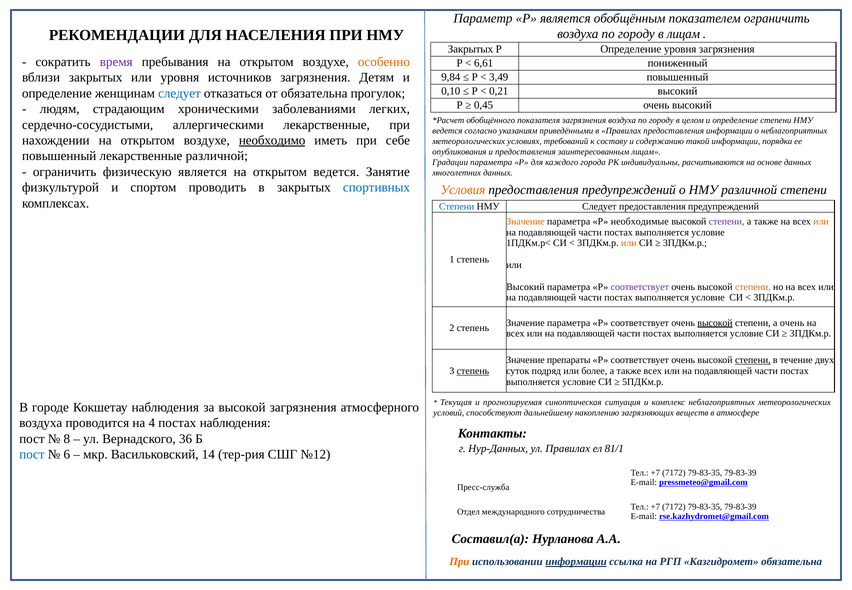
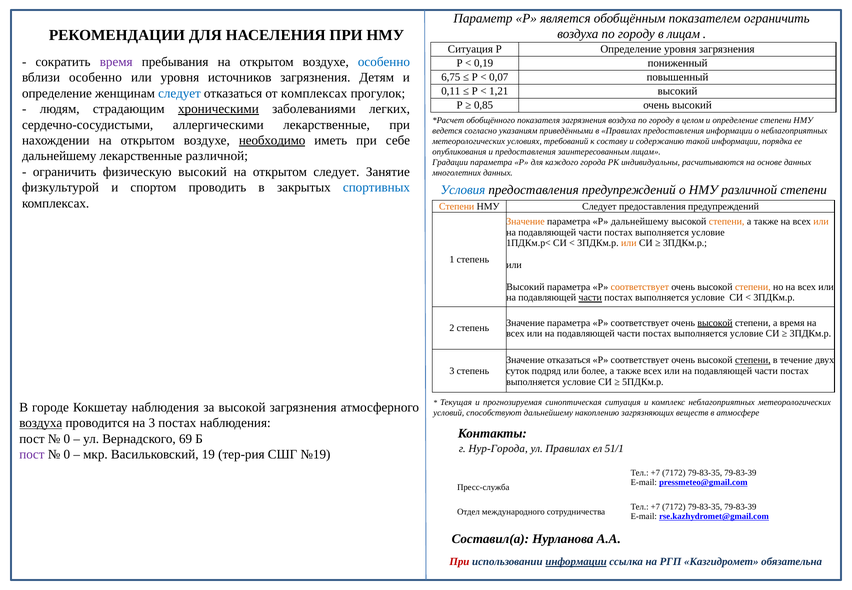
Закрытых: Закрытых -> Ситуация (470, 49)
особенно colour: orange -> blue (384, 62)
6,61: 6,61 -> 0,19 (484, 63)
вблизи закрытых: закрытых -> особенно (96, 77)
9,84: 9,84 -> 6,75 (451, 77)
3,49: 3,49 -> 0,07 (499, 77)
0,10: 0,10 -> 0,11 (451, 91)
0,21: 0,21 -> 1,21 (499, 91)
от обязательна: обязательна -> комплексах (314, 93)
0,45: 0,45 -> 0,85 (484, 105)
хроническими underline: none -> present (218, 109)
повышенный: повышенный -> дальнейшему (59, 156)
физическую является: является -> высокий (203, 172)
открытом ведется: ведется -> следует (336, 172)
Условия colour: orange -> blue (463, 190)
Степени colour: blue -> orange (457, 206)
Р необходимые: необходимые -> дальнейшему (640, 221)
степени colour: purple -> orange (727, 221)
соответствует colour: purple -> orange (640, 287)
части underline: none -> present (590, 298)
а очень: очень -> время (792, 323)
Значение препараты: препараты -> отказаться (569, 360)
степень underline: present -> none (473, 371)
воздуха underline: none -> present (41, 423)
на 4: 4 -> 3 (152, 423)
8: 8 -> 0 (67, 439)
36: 36 -> 69 (186, 439)
Нур-Данных: Нур-Данных -> Нур-Города (498, 448)
81/1: 81/1 -> 51/1 (614, 448)
пост colour: blue -> purple (32, 454)
6: 6 -> 0 (67, 454)
14: 14 -> 19 (208, 454)
№12: №12 -> №19 (316, 454)
При colour: orange -> red (459, 562)
